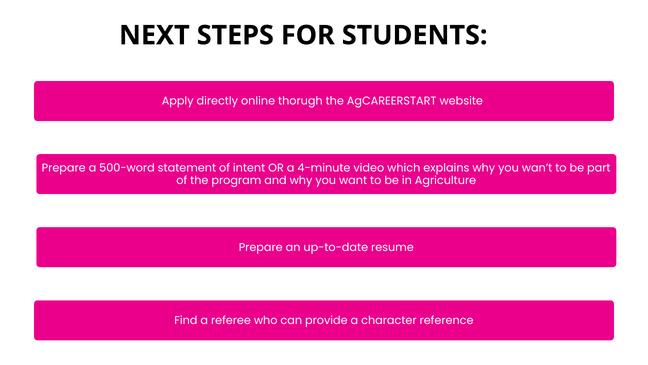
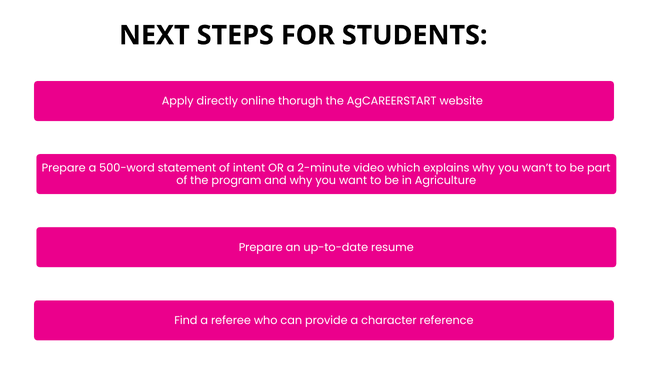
4-minute: 4-minute -> 2-minute (324, 168)
